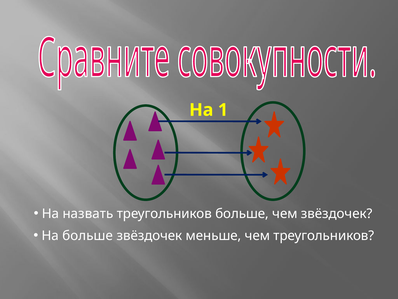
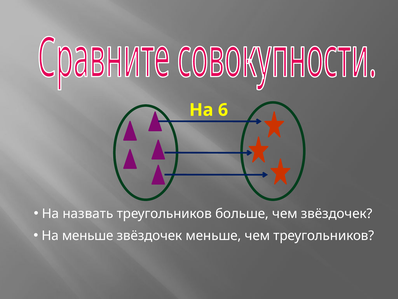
1: 1 -> 6 (223, 110)
На больше: больше -> меньше (88, 235)
